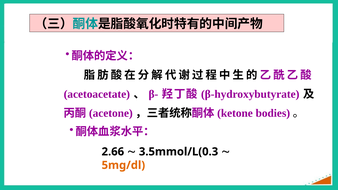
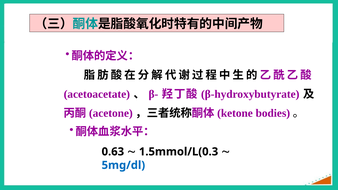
2.66: 2.66 -> 0.63 (113, 152)
3.5mmol/L(0.3: 3.5mmol/L(0.3 -> 1.5mmol/L(0.3 (179, 152)
5mg/dl colour: orange -> blue (123, 165)
